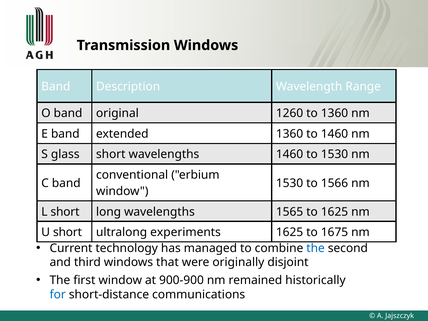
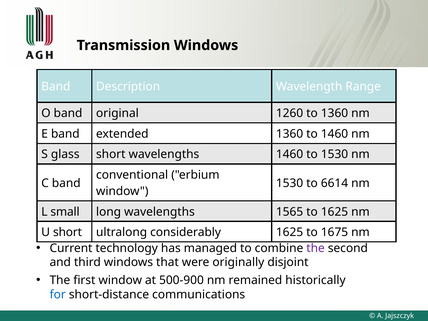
1566: 1566 -> 6614 (334, 183)
L short: short -> small (65, 212)
experiments: experiments -> considerably (186, 232)
the colour: blue -> purple (316, 248)
900-900: 900-900 -> 500-900 (181, 280)
